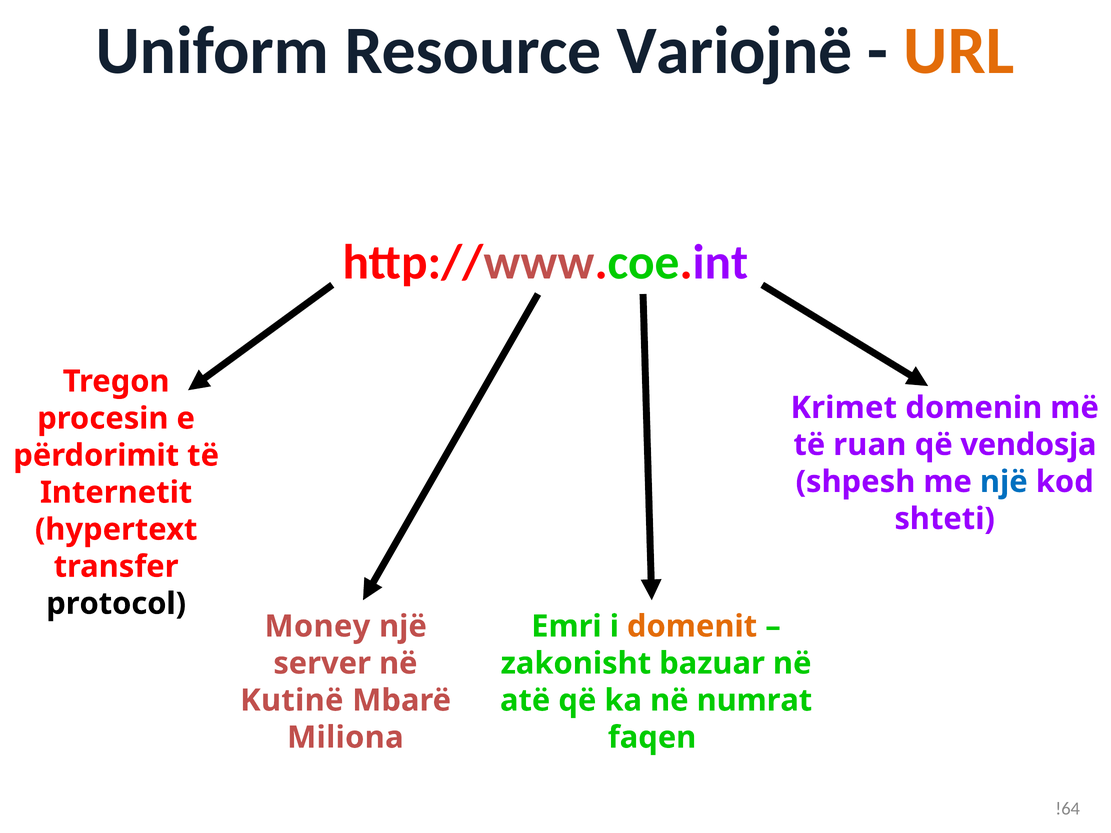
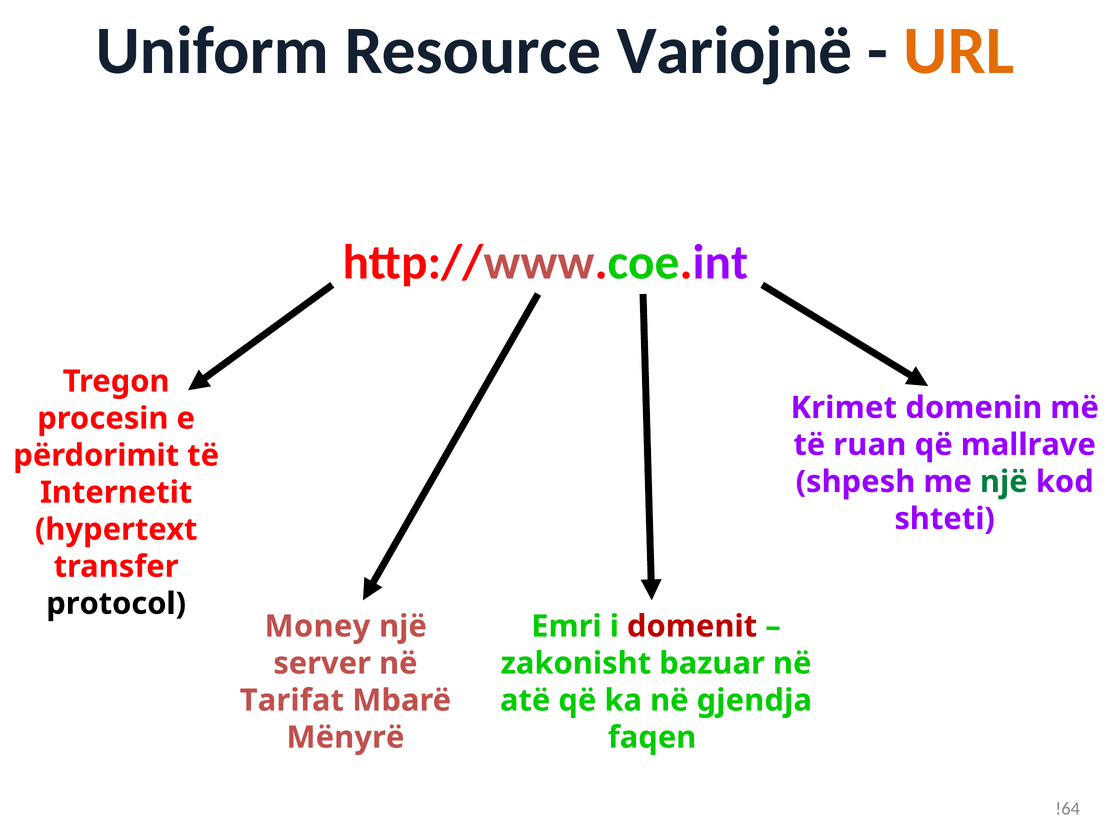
vendosja: vendosja -> mallrave (1028, 445)
një colour: blue -> green (1004, 482)
domenit colour: orange -> red (692, 627)
Kutinë: Kutinë -> Tarifat (292, 701)
numrat: numrat -> gjendja (754, 701)
Miliona: Miliona -> Mënyrë (345, 738)
